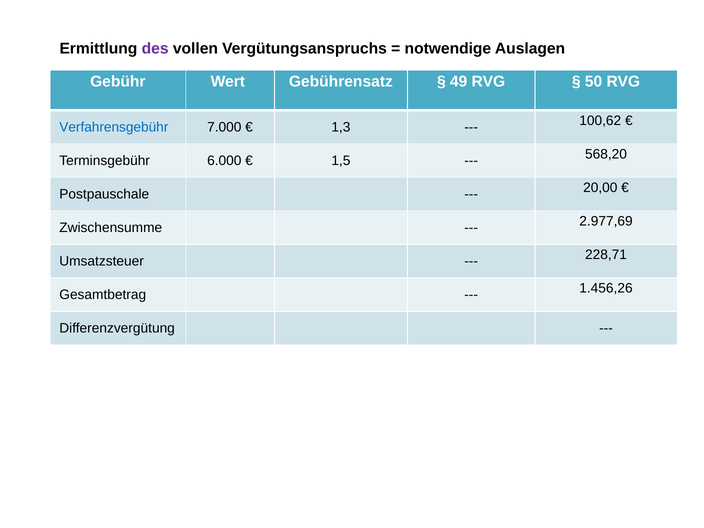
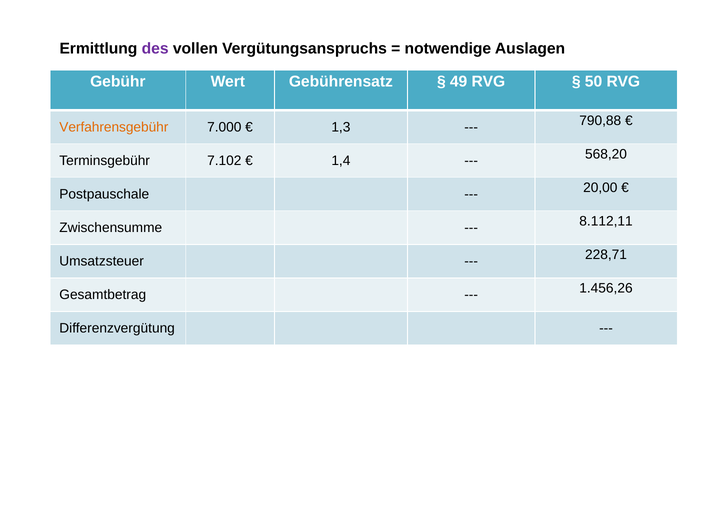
Verfahrensgebühr colour: blue -> orange (114, 127)
100,62: 100,62 -> 790,88 (600, 121)
6.000: 6.000 -> 7.102 (224, 161)
1,5: 1,5 -> 1,4 (341, 161)
2.977,69: 2.977,69 -> 8.112,11 (606, 221)
